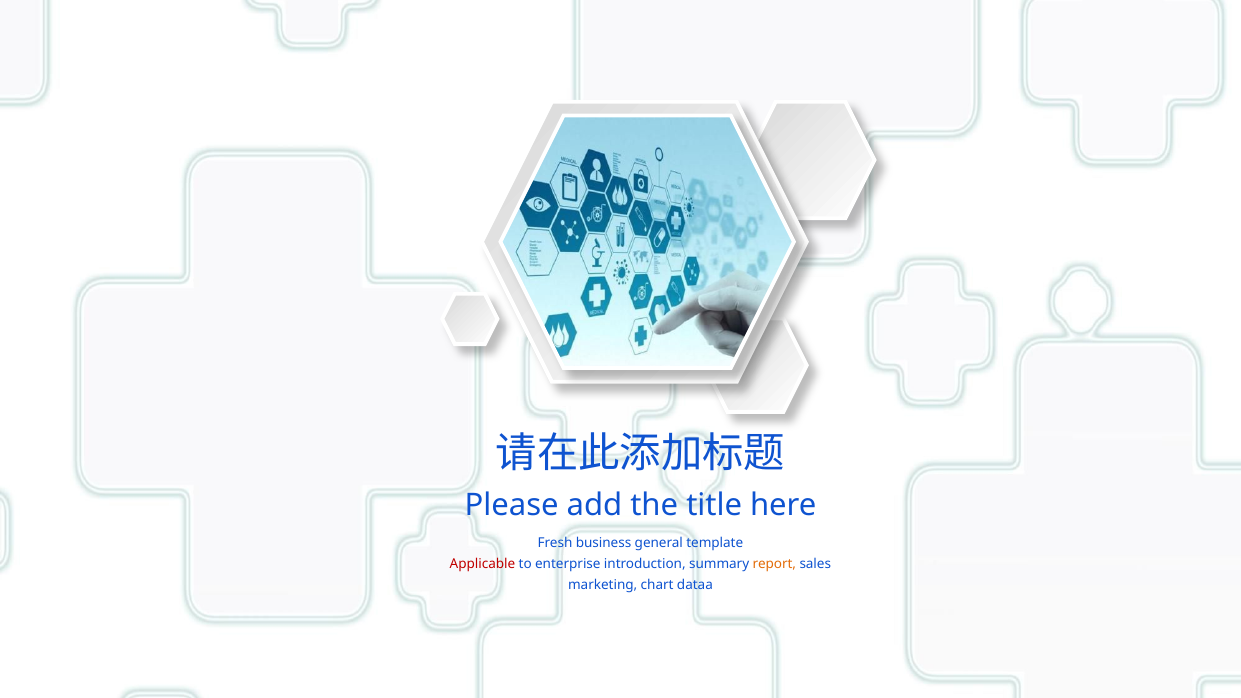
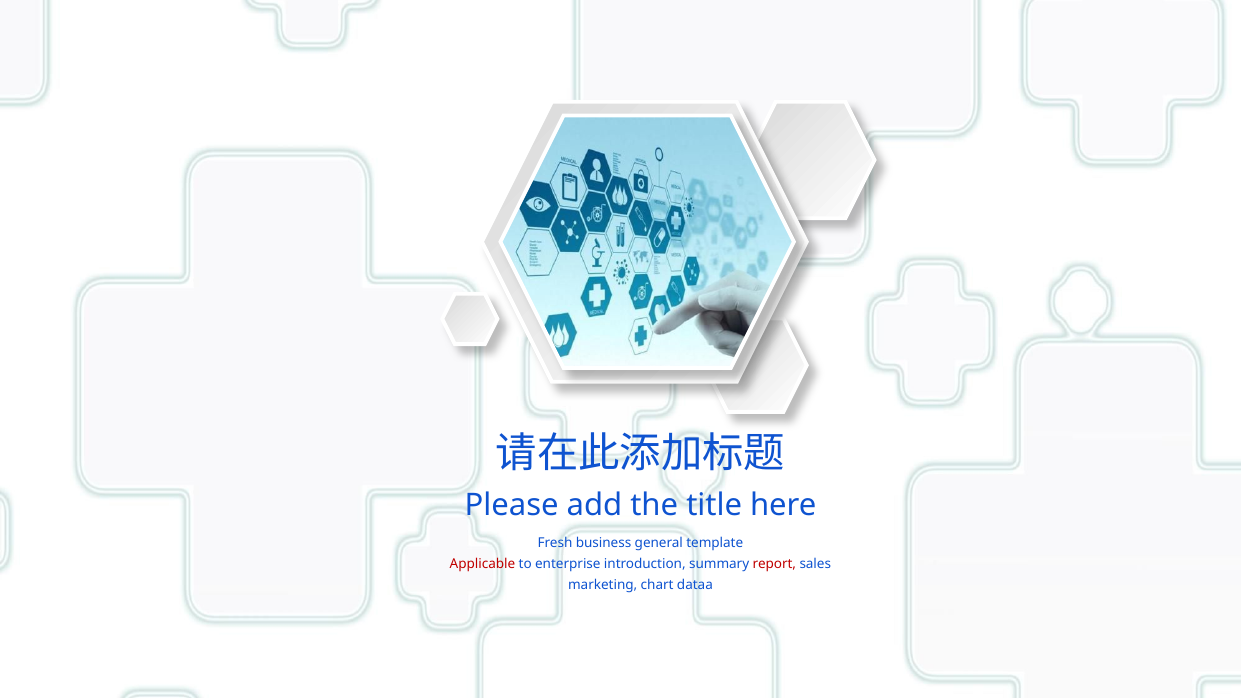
report colour: orange -> red (774, 564)
